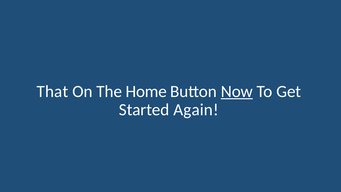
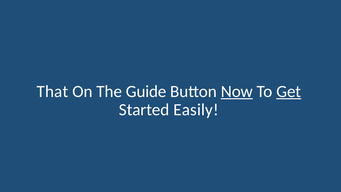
Home: Home -> Guide (146, 91)
Get underline: none -> present (289, 91)
Again: Again -> Easily (196, 110)
